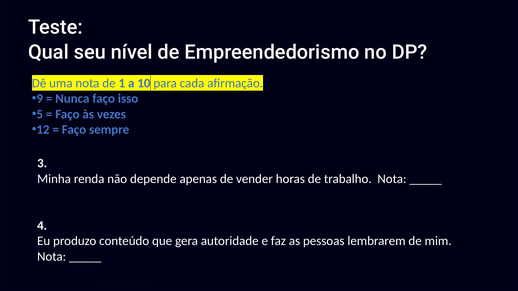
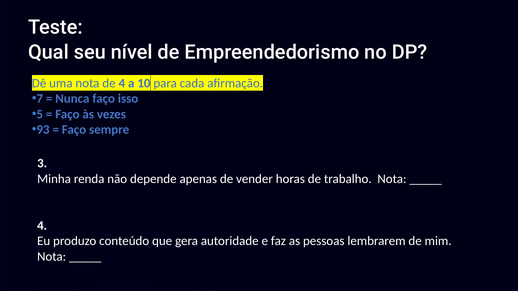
de 1: 1 -> 4 (122, 83)
9: 9 -> 7 (40, 99)
12: 12 -> 93 (43, 130)
